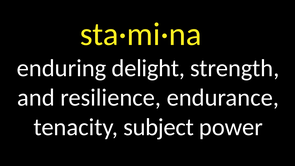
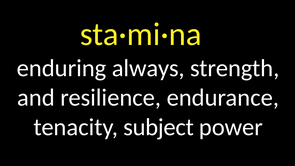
delight: delight -> always (148, 68)
